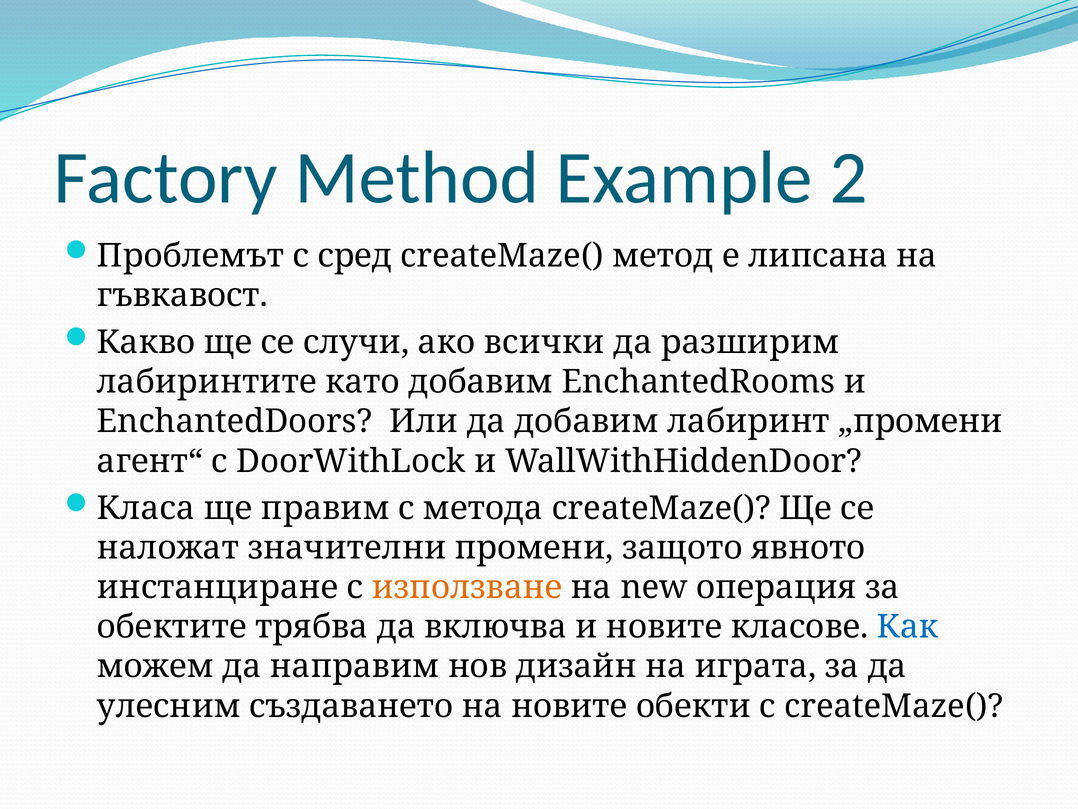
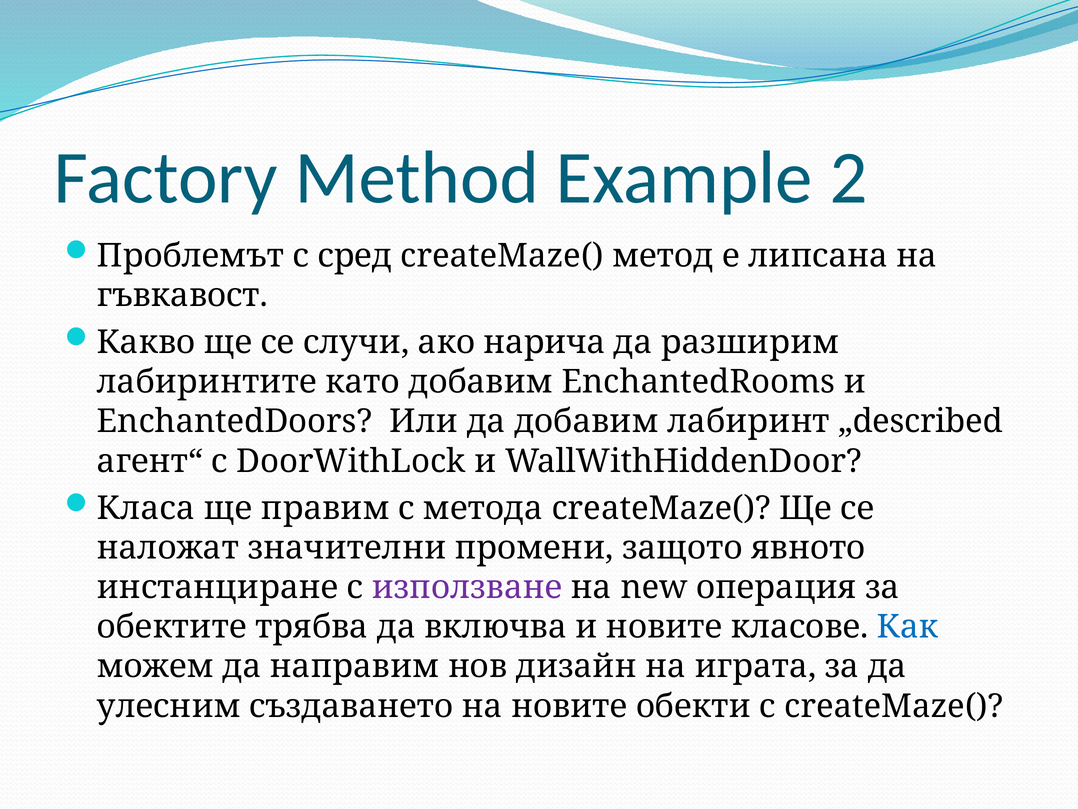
всички: всички -> нарича (544, 342)
„промени: „промени -> „described (920, 421)
използване colour: orange -> purple (467, 587)
